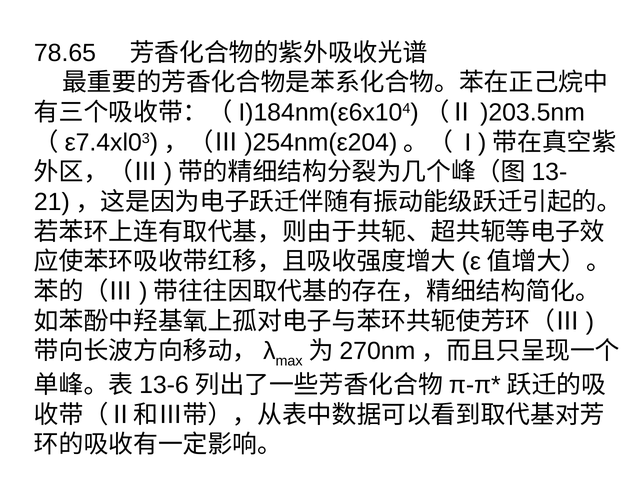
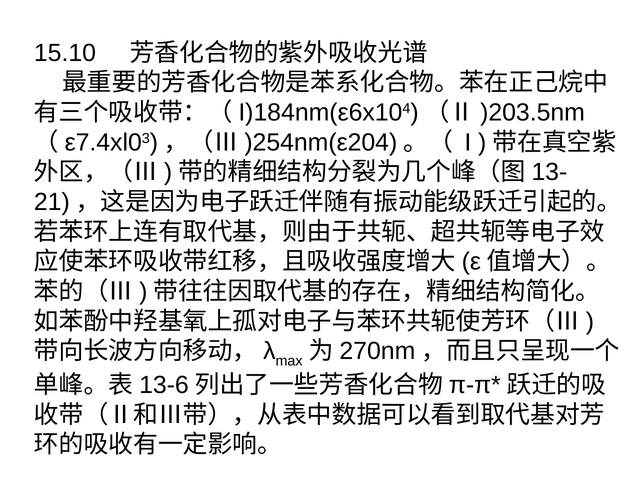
78.65: 78.65 -> 15.10 (65, 53)
